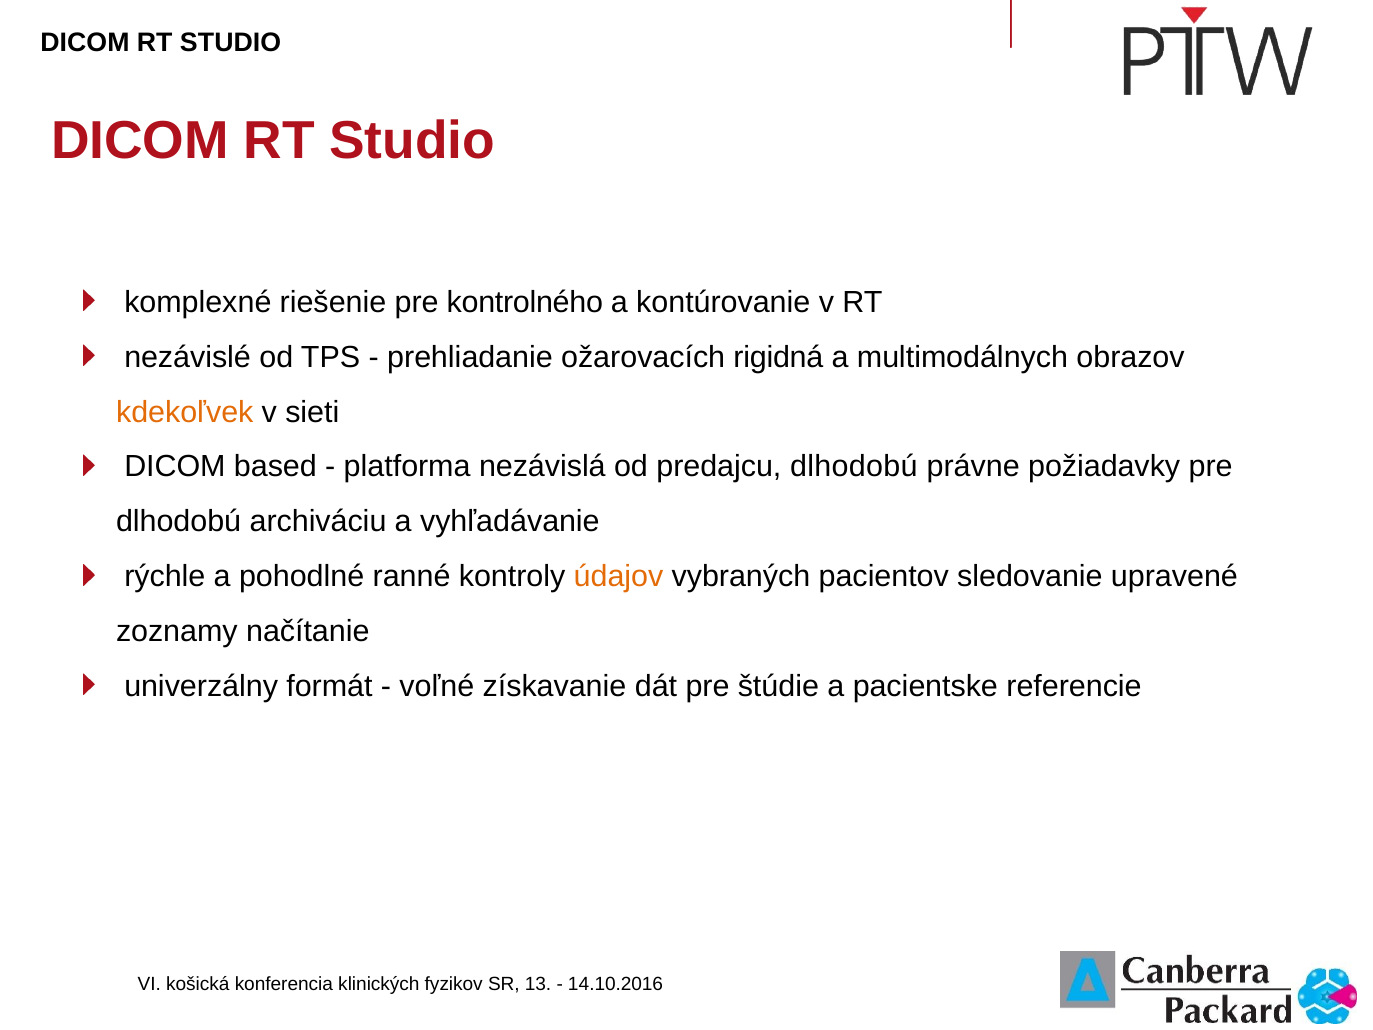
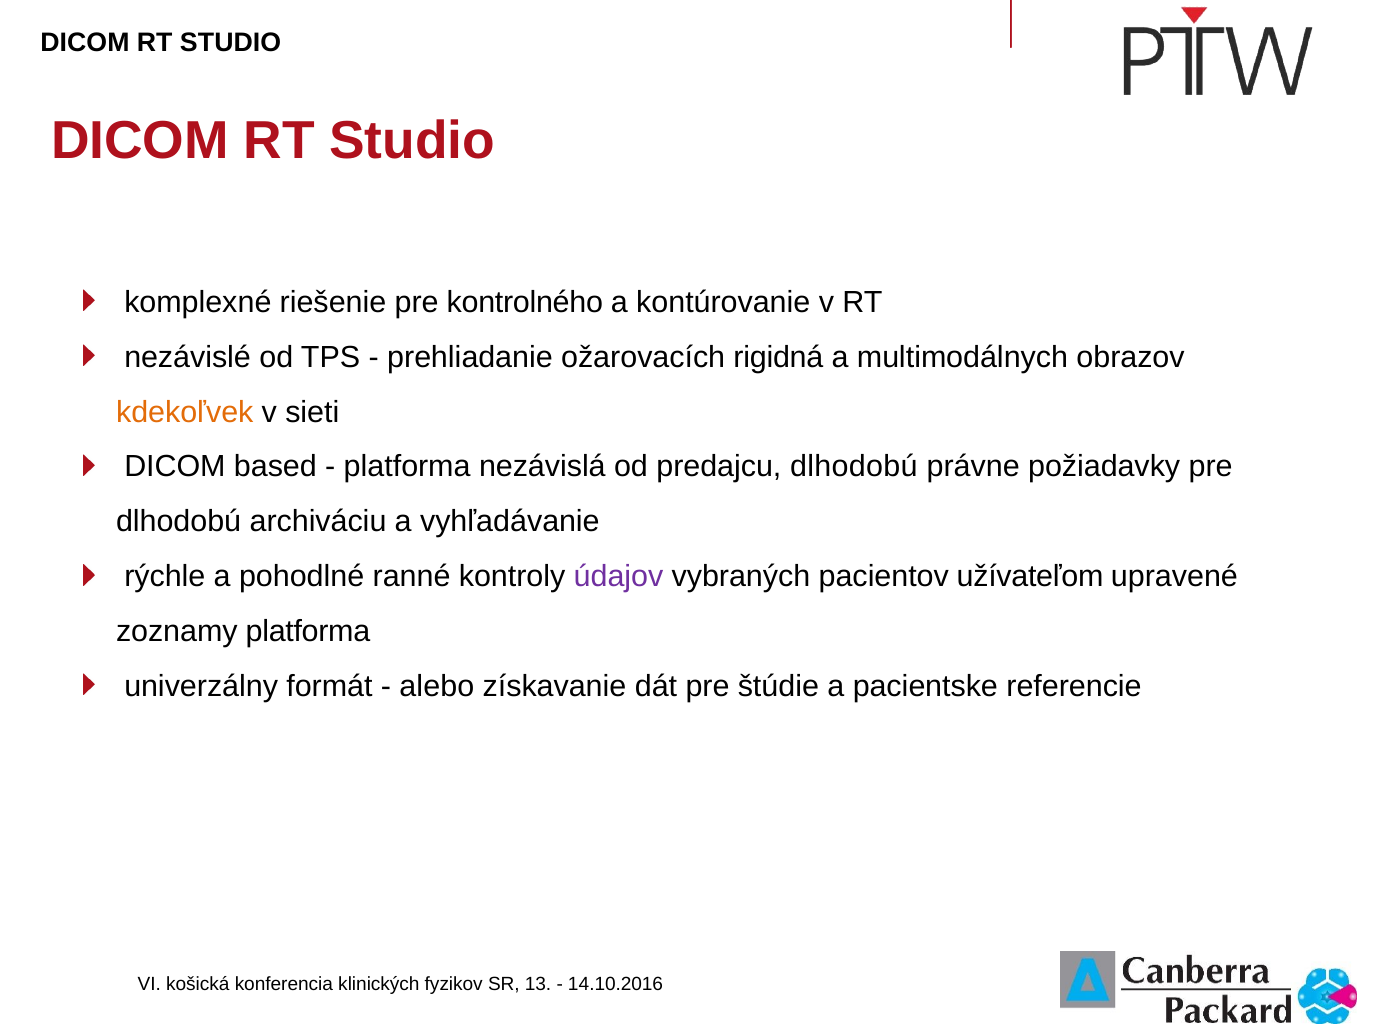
údajov colour: orange -> purple (619, 576)
sledovanie: sledovanie -> užívateľom (1030, 576)
zoznamy načítanie: načítanie -> platforma (308, 631)
voľné: voľné -> alebo (437, 686)
